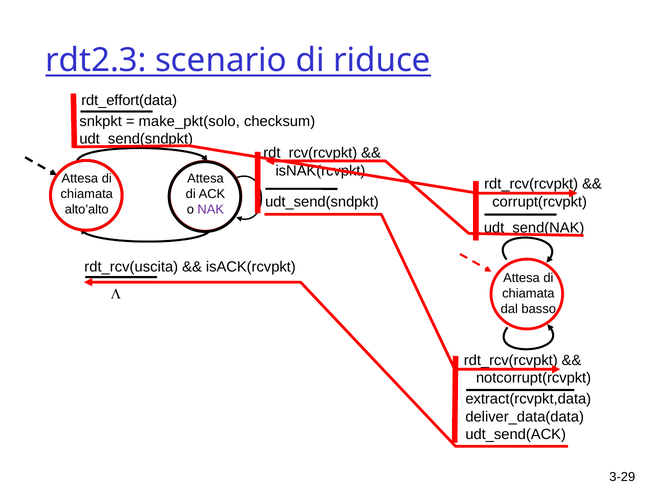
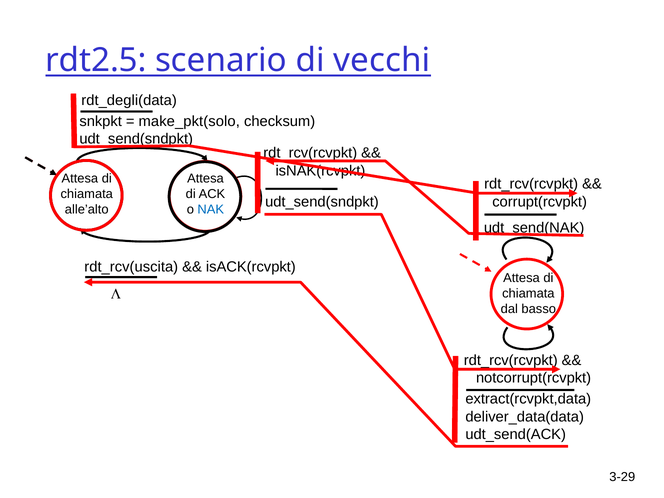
rdt2.3: rdt2.3 -> rdt2.5 (96, 60)
riduce: riduce -> vecchi (382, 60)
rdt_effort(data: rdt_effort(data -> rdt_degli(data (129, 100)
alto’alto: alto’alto -> alle’alto (87, 209)
NAK colour: purple -> blue (211, 210)
